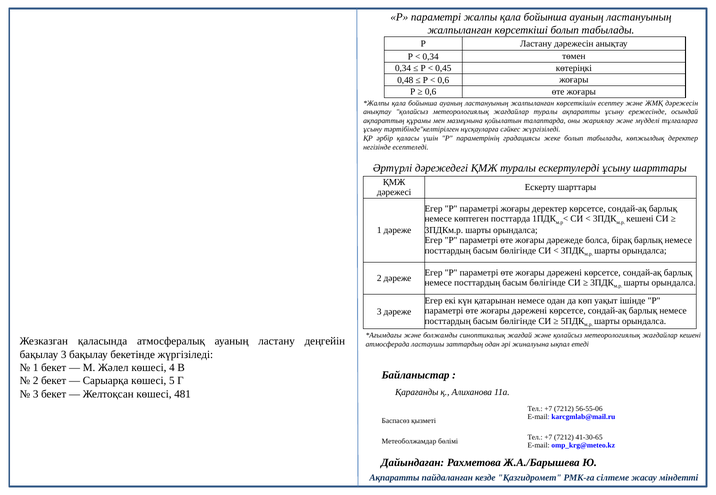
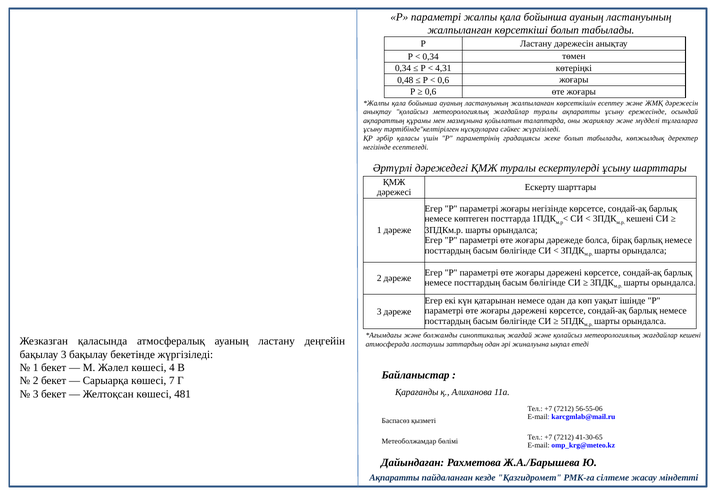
0,45: 0,45 -> 4,31 (443, 68)
жоғары деректер: деректер -> негізінде (550, 209)
5: 5 -> 7 (172, 381)
